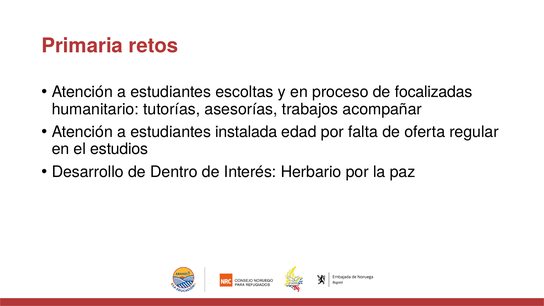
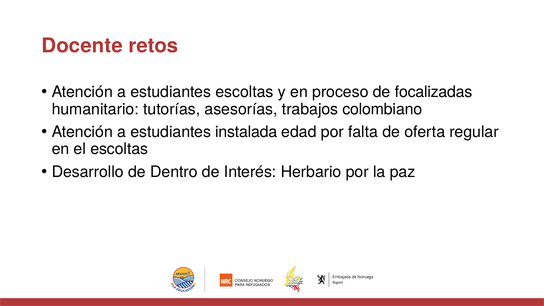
Primaria: Primaria -> Docente (82, 46)
acompañar: acompañar -> colombiano (382, 109)
el estudios: estudios -> escoltas (119, 149)
